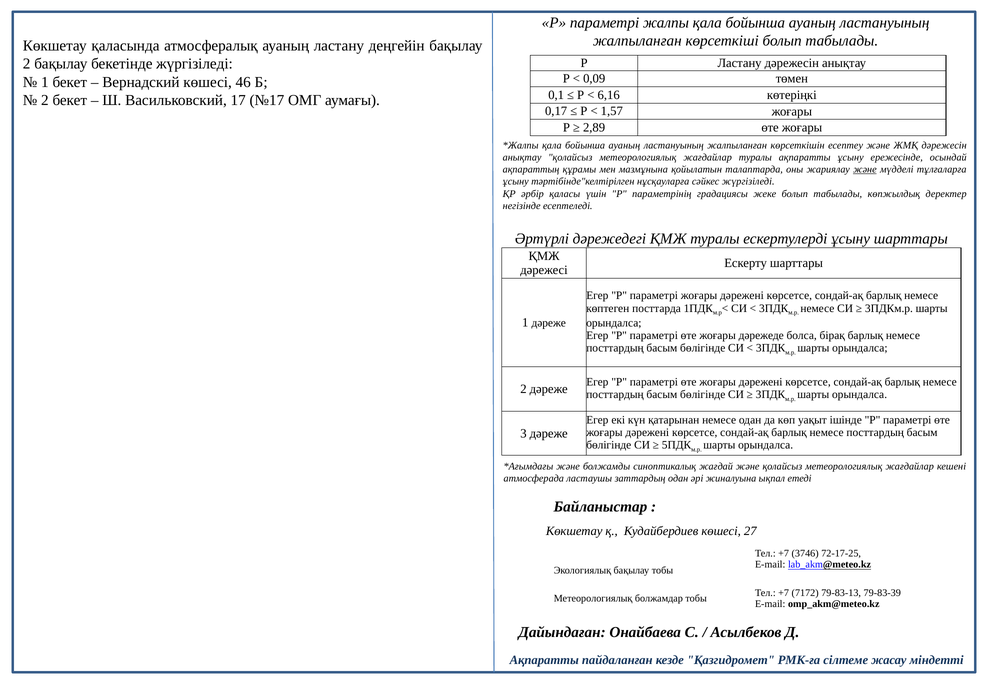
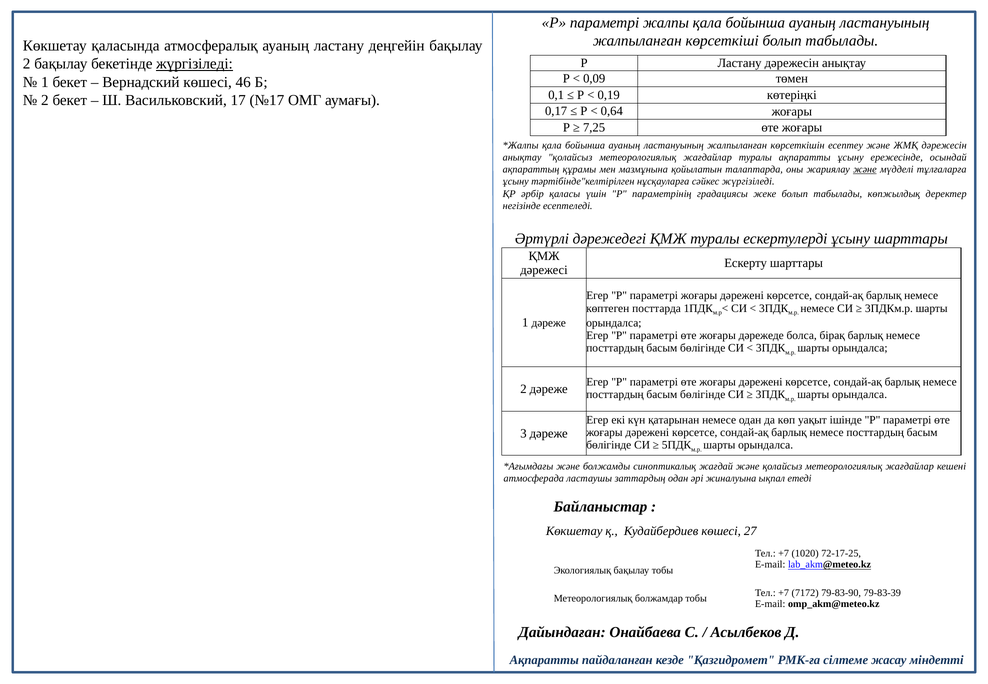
жүргізіледі underline: none -> present (195, 64)
6,16: 6,16 -> 0,19 (609, 95)
1,57: 1,57 -> 0,64 (612, 111)
2,89: 2,89 -> 7,25 (594, 127)
3746: 3746 -> 1020 (805, 553)
79-83-13: 79-83-13 -> 79-83-90 (841, 593)
